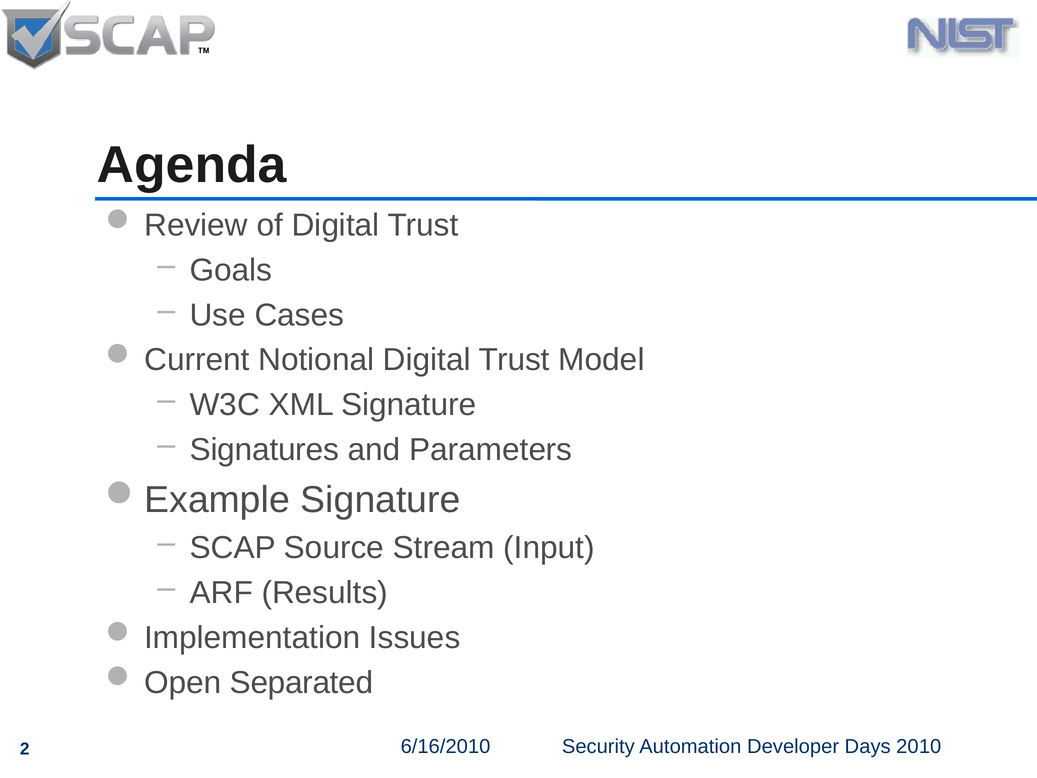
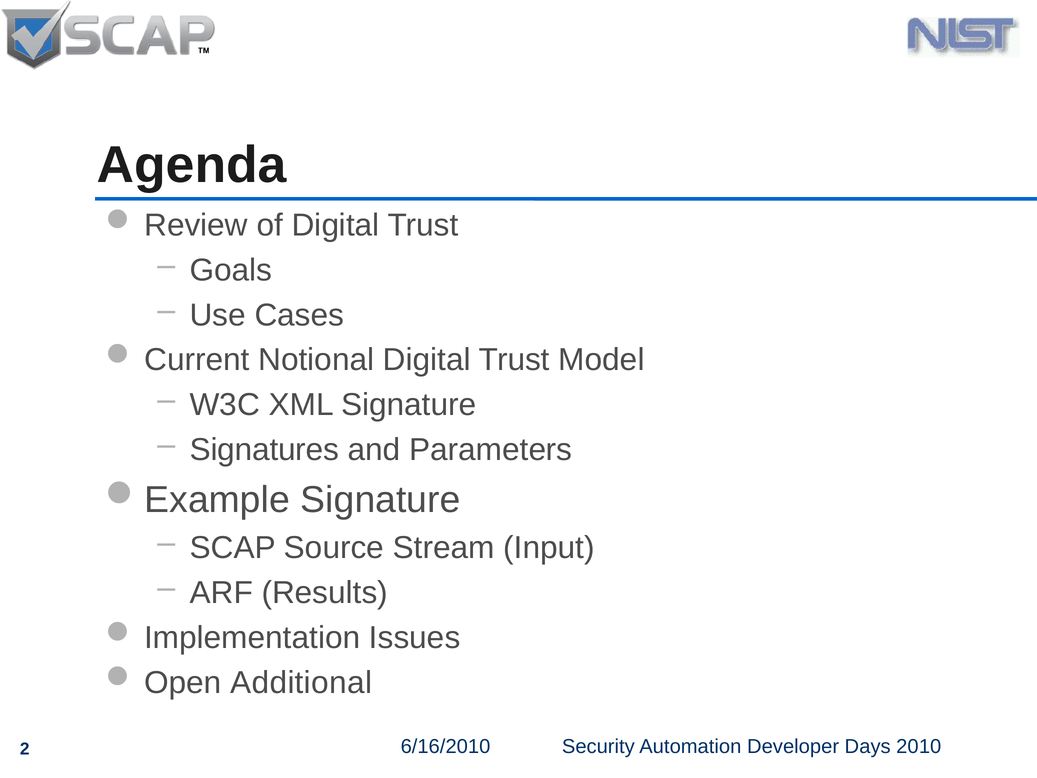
Separated: Separated -> Additional (301, 682)
